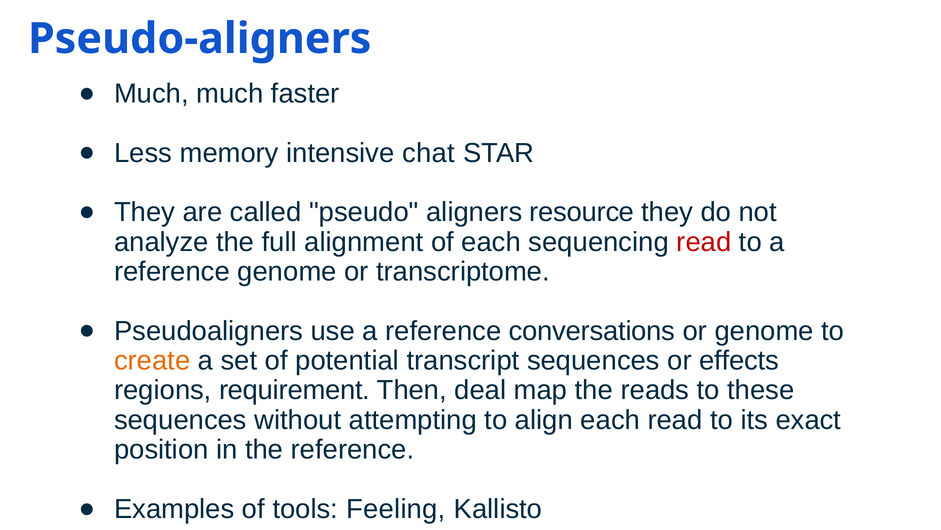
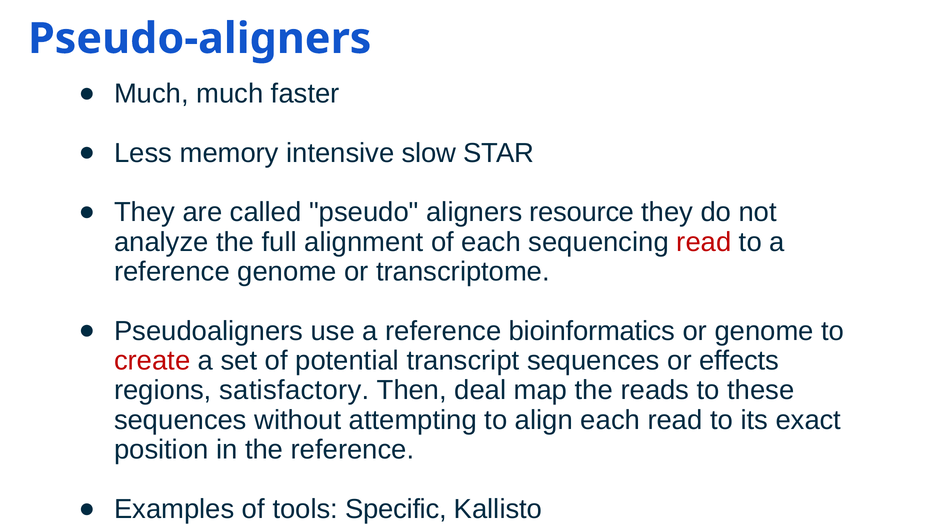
chat: chat -> slow (429, 153)
conversations: conversations -> bioinformatics (592, 331)
create colour: orange -> red (152, 360)
requirement: requirement -> satisfactory (294, 390)
Feeling: Feeling -> Specific (396, 508)
